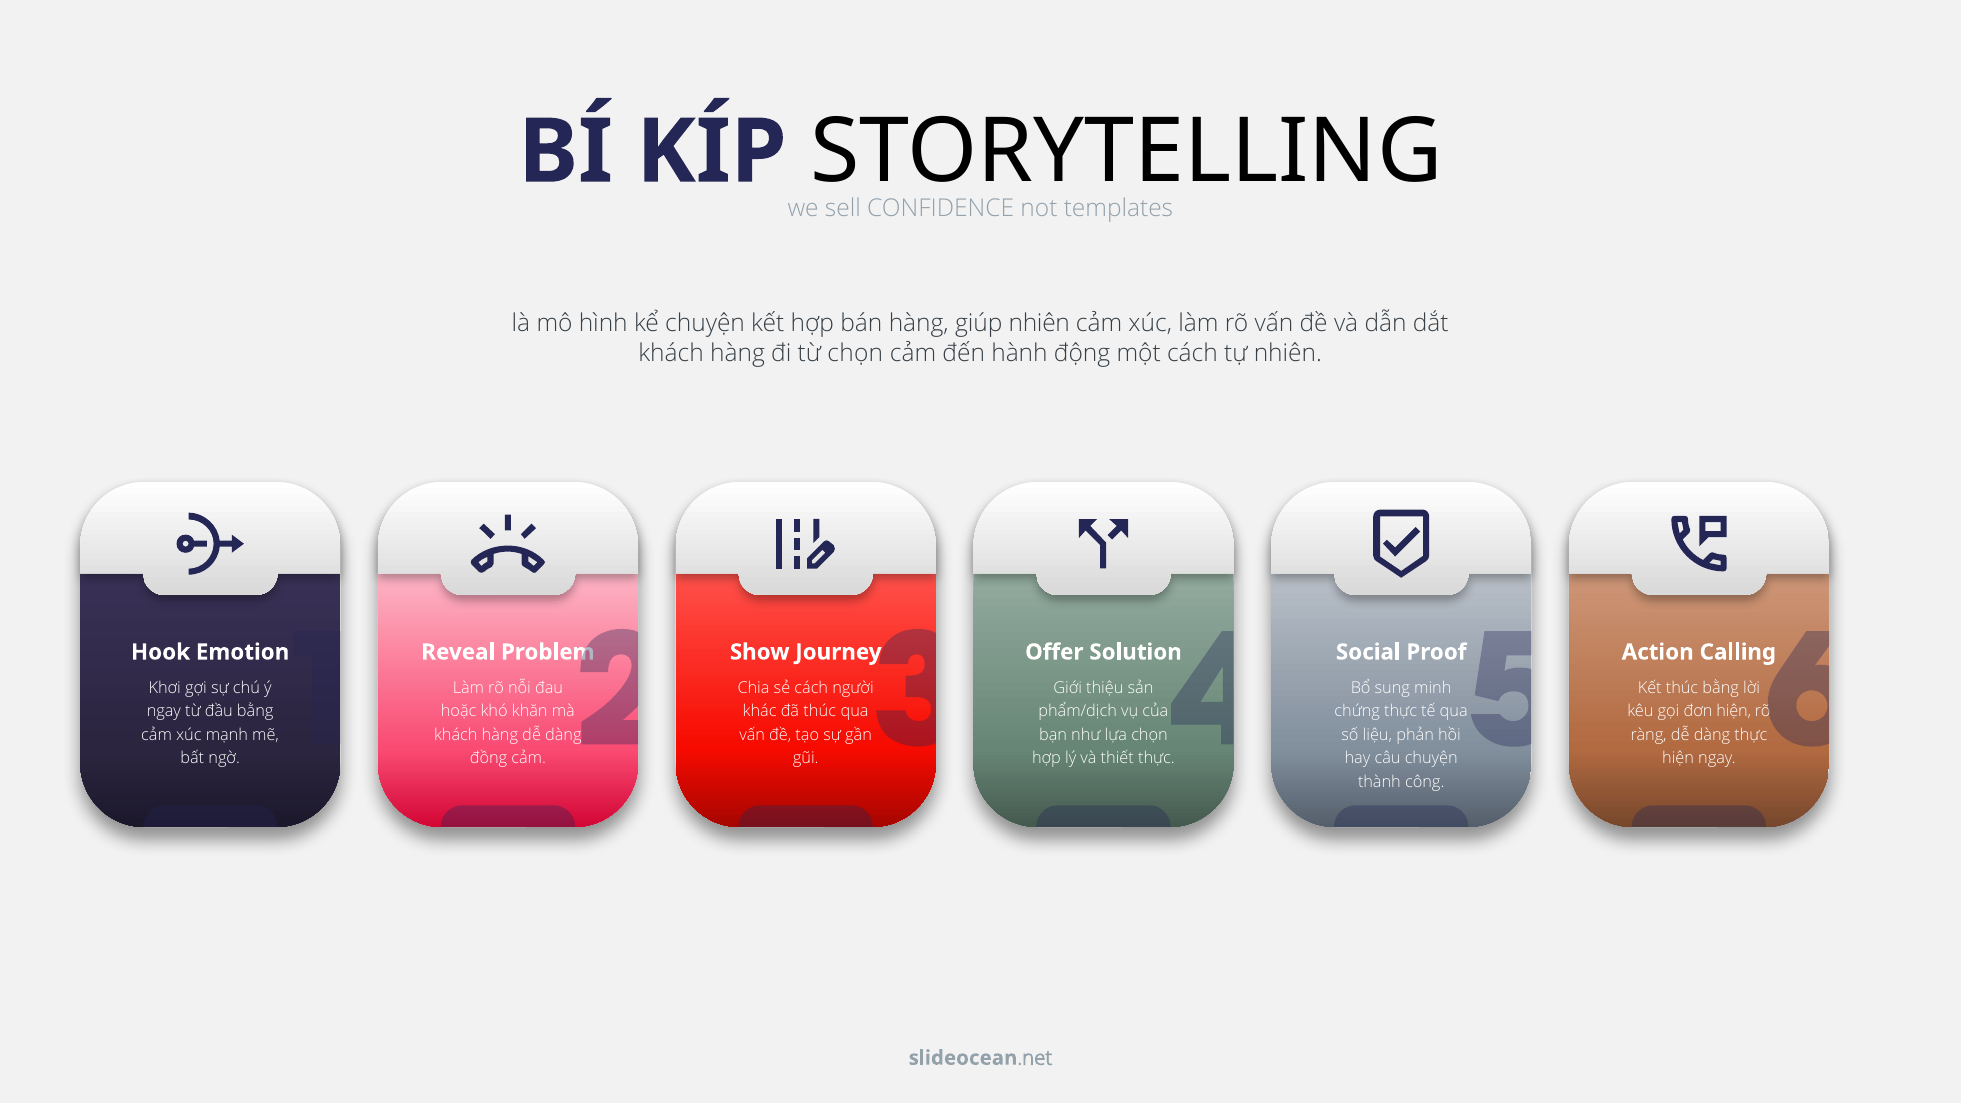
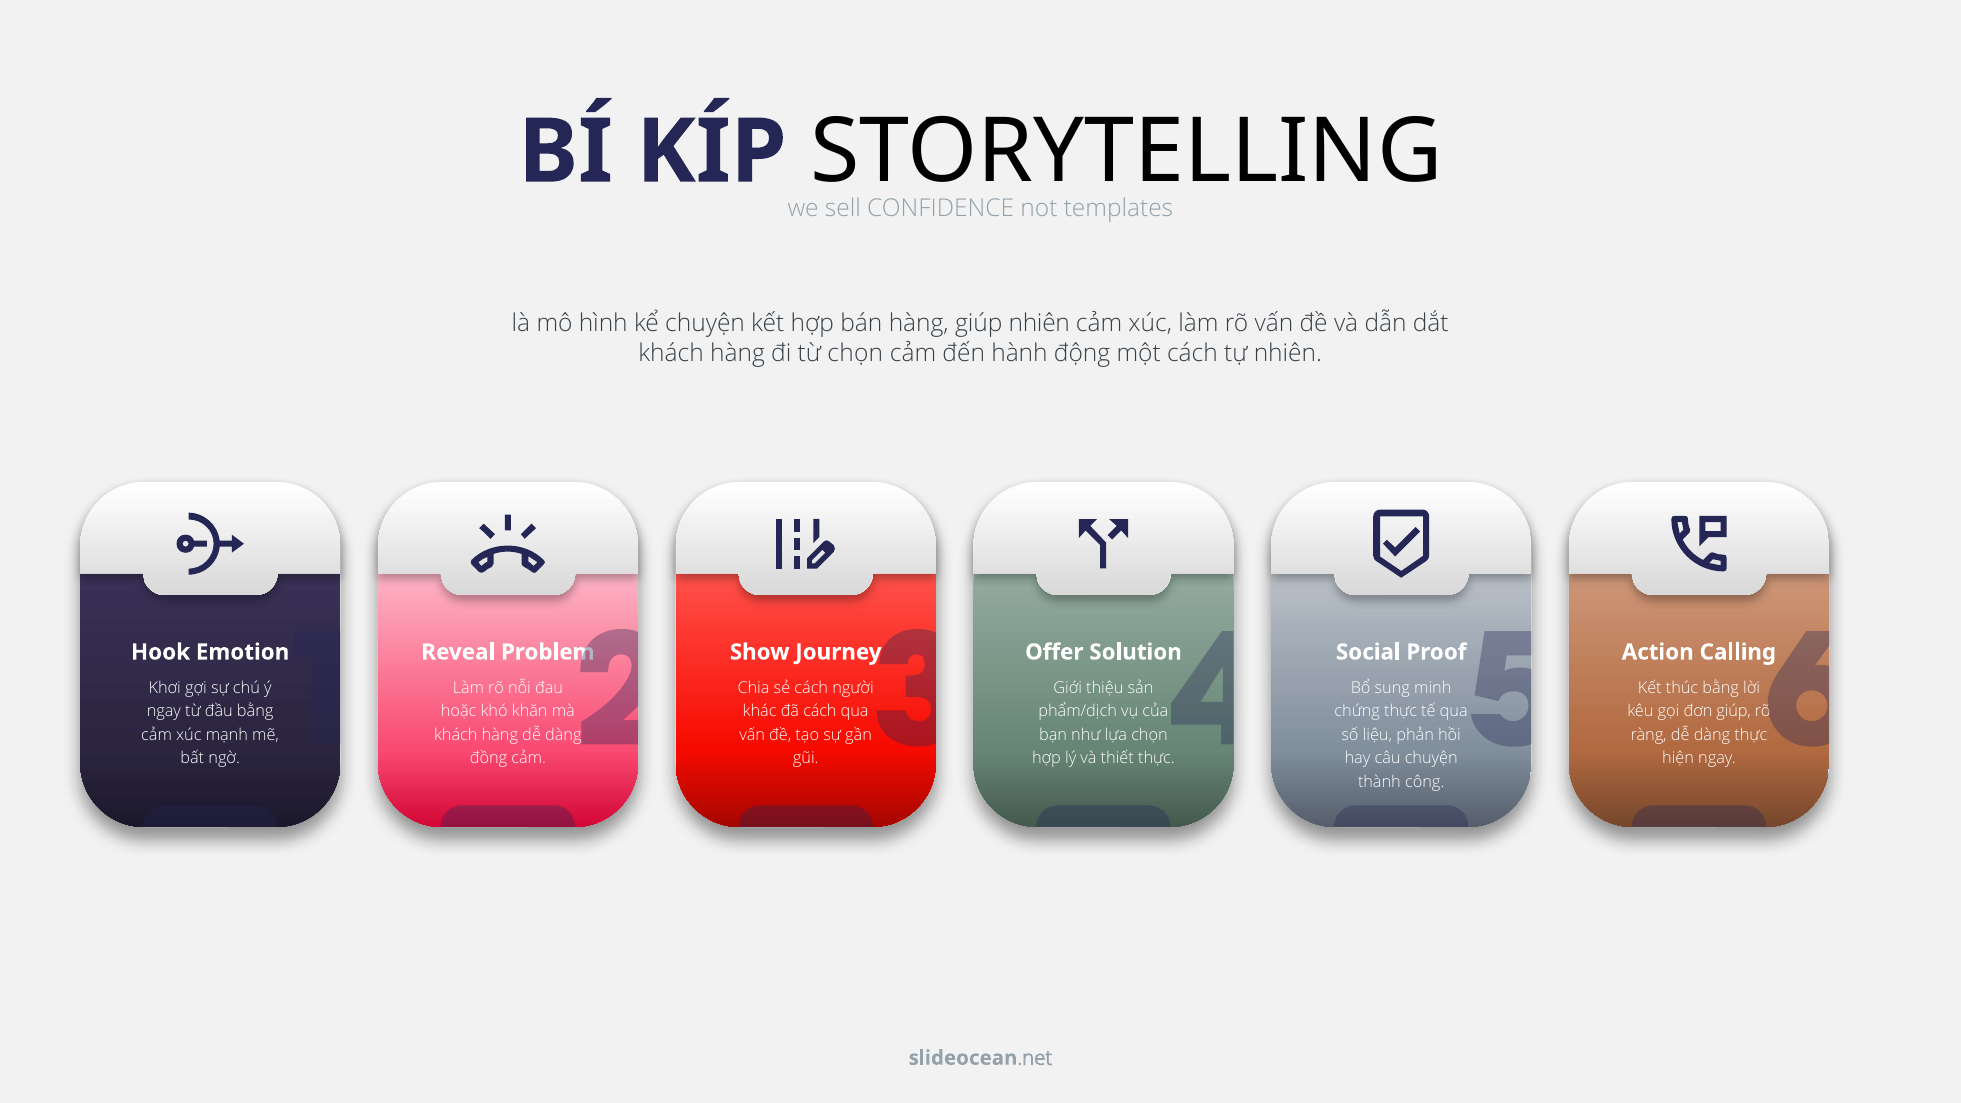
đã thúc: thúc -> cách (820, 711)
đơn hiện: hiện -> giúp (1734, 711)
